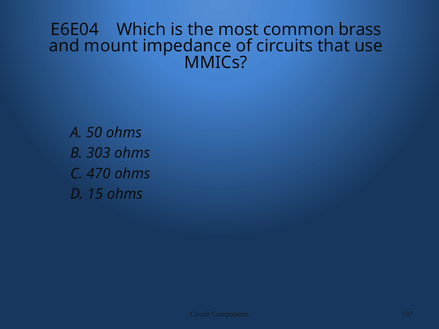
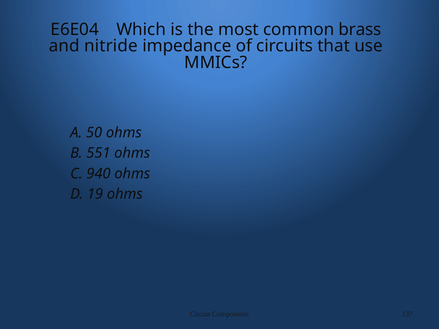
mount: mount -> nitride (111, 46)
303: 303 -> 551 (98, 153)
470: 470 -> 940 (98, 174)
15: 15 -> 19 (95, 194)
